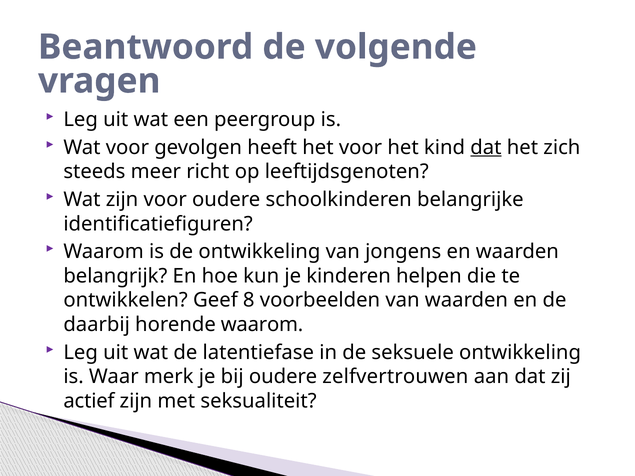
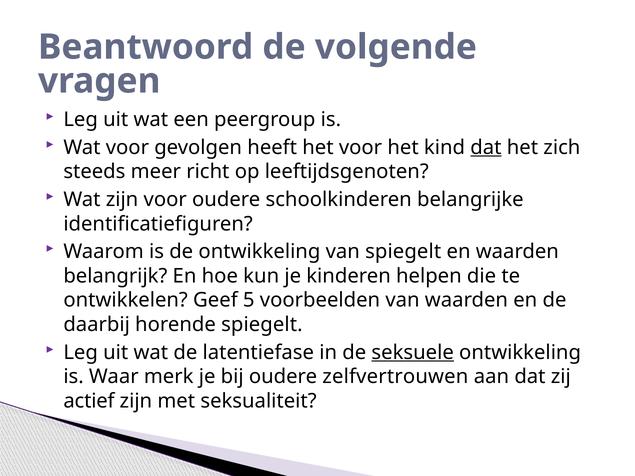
van jongens: jongens -> spiegelt (403, 252)
8: 8 -> 5 (249, 300)
horende waarom: waarom -> spiegelt (262, 325)
seksuele underline: none -> present (413, 353)
